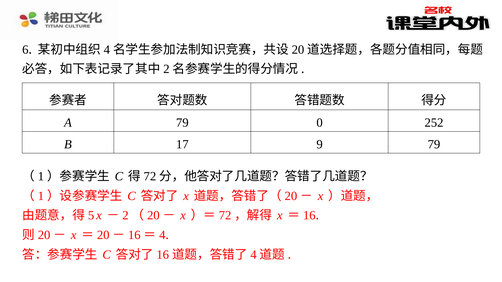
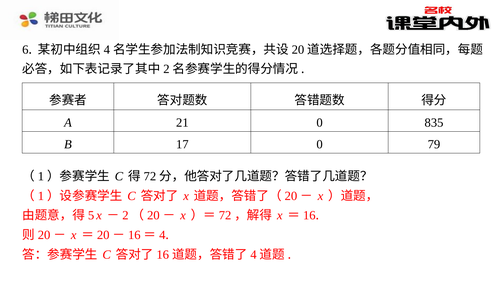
A 79: 79 -> 21 (182, 123)
252: 252 -> 835 (434, 123)
17 9: 9 -> 0 (320, 145)
